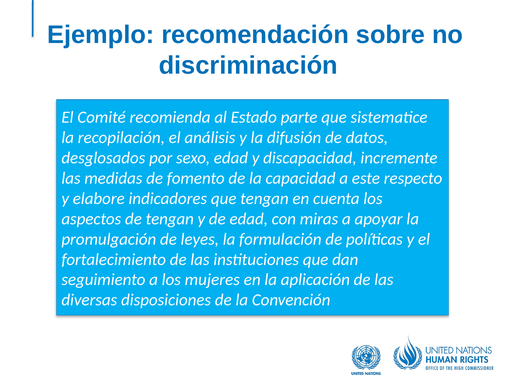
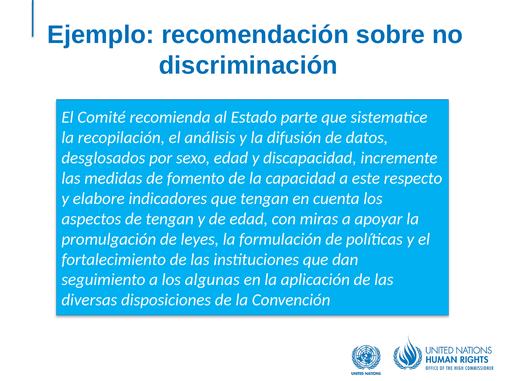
mujeres: mujeres -> algunas (212, 280)
